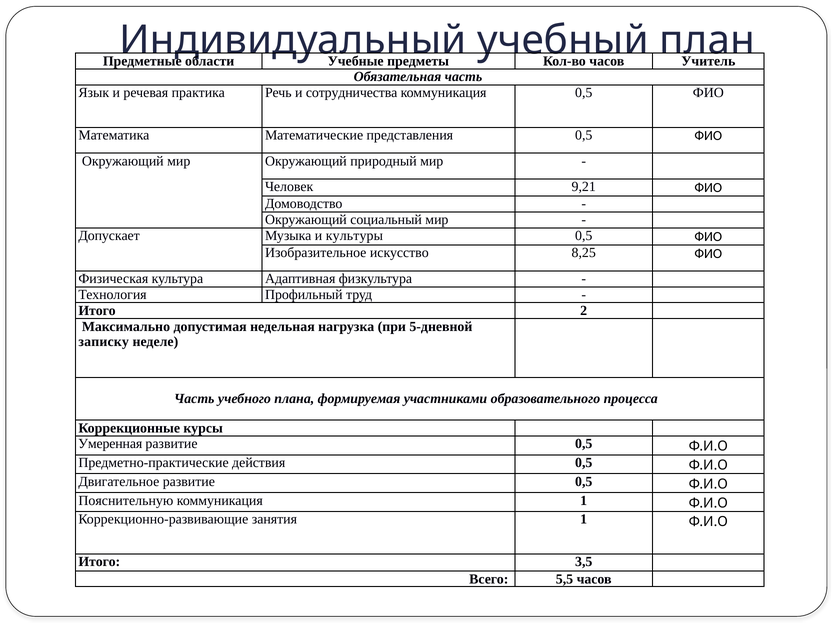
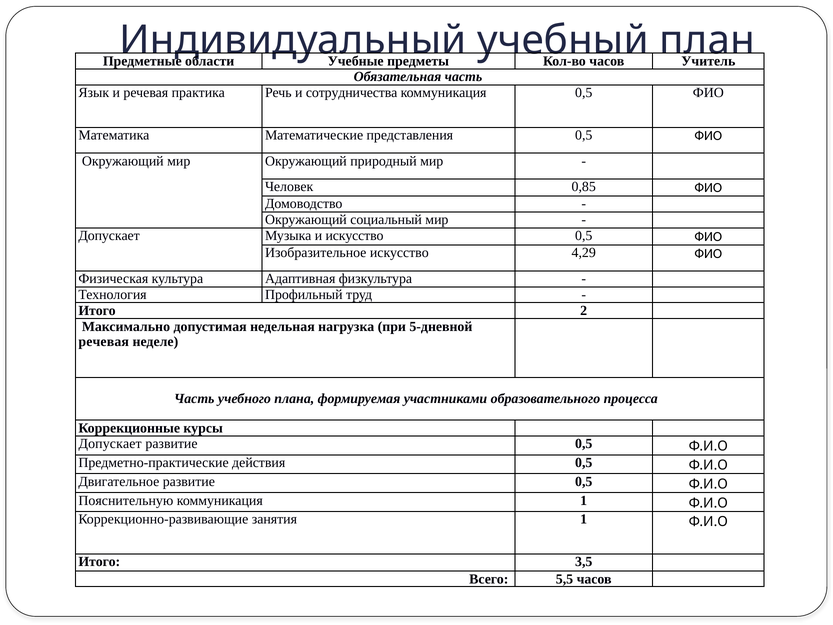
9,21: 9,21 -> 0,85 (584, 187)
и культуры: культуры -> искусство (355, 236)
8,25: 8,25 -> 4,29 (584, 253)
записку: записку -> речевая (104, 342)
Умеренная: Умеренная -> Допускает (110, 443)
